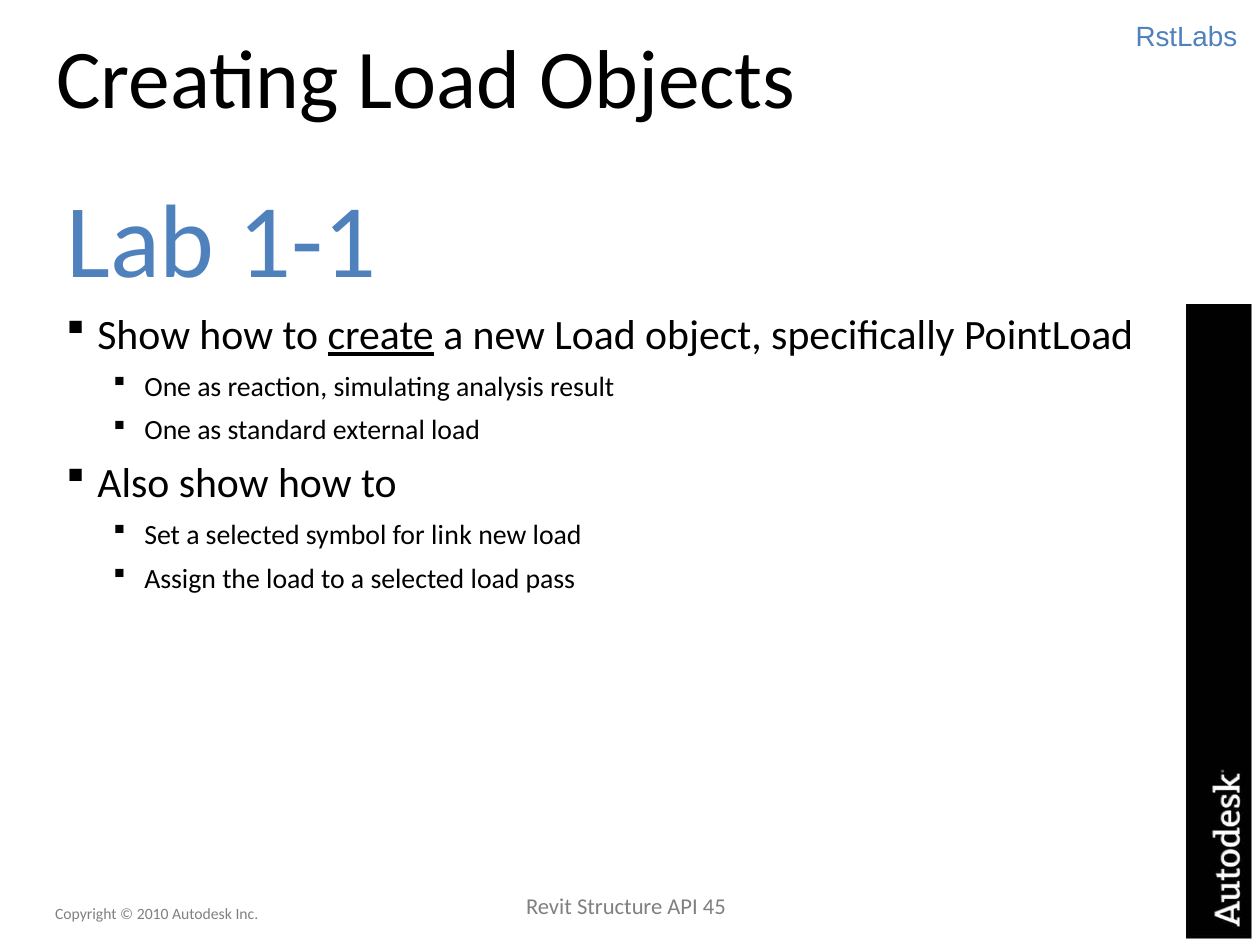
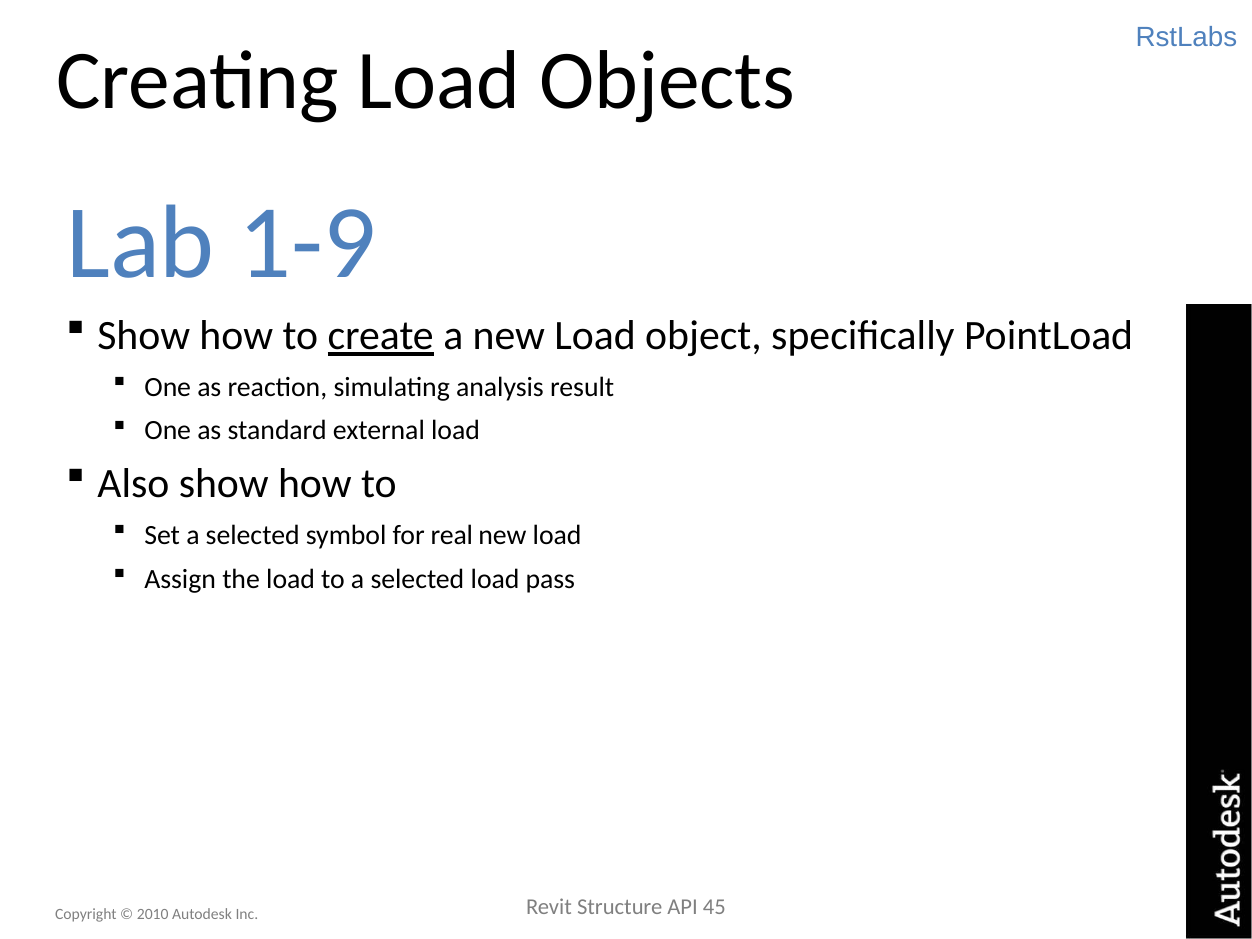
1-1: 1-1 -> 1-9 (307, 243)
link: link -> real (452, 535)
